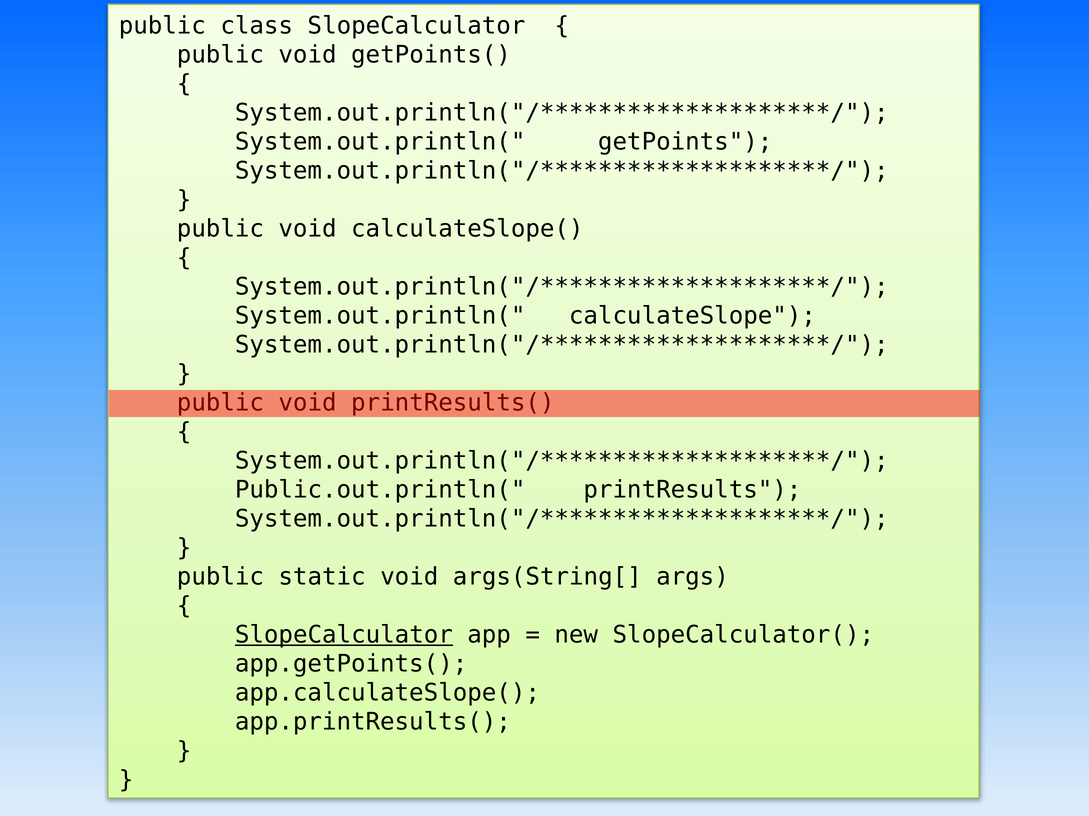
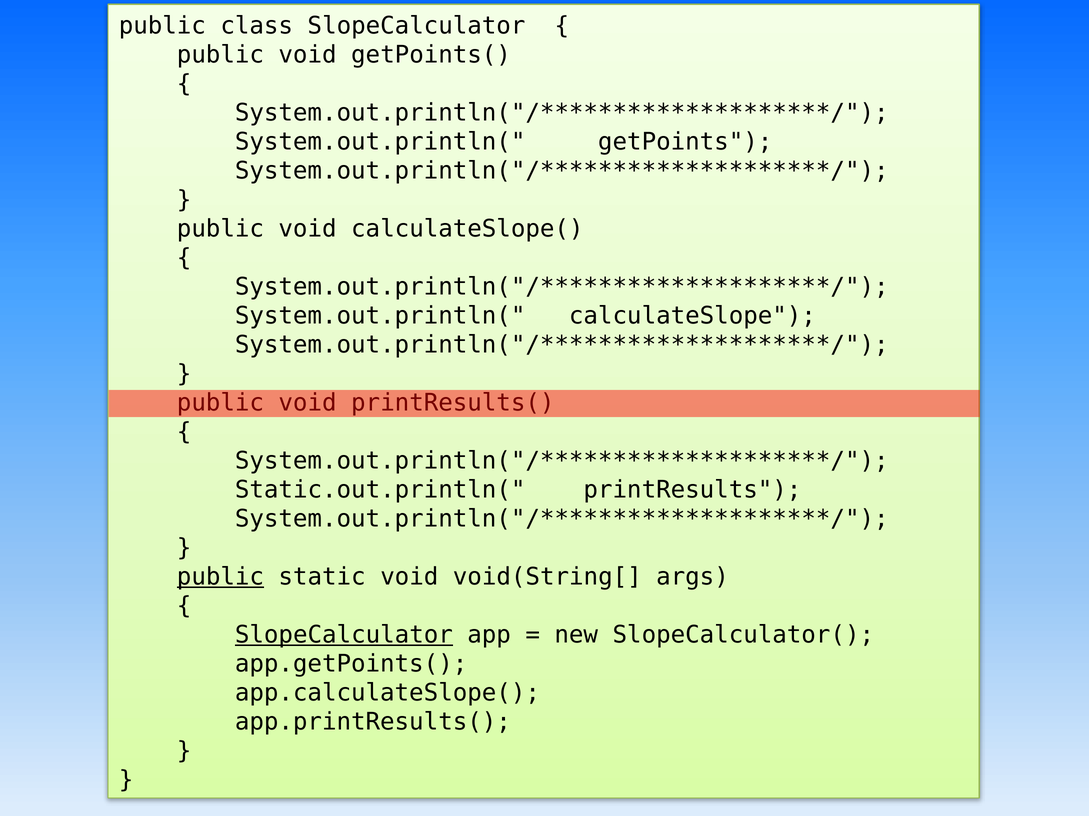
Public.out.println(: Public.out.println( -> Static.out.println( (380, 490)
public underline: none -> present (220, 577)
args(String[: args(String[ -> void(String[ (547, 577)
